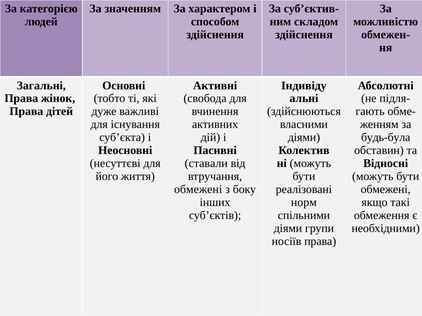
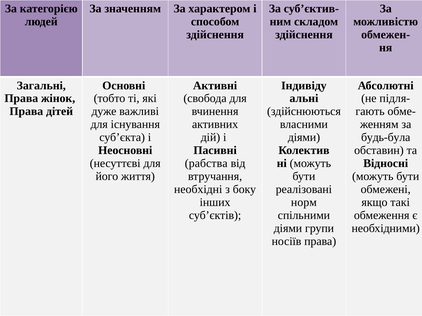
ставали: ставали -> рабства (206, 164)
обмежені: обмежені -> необхідні (198, 190)
